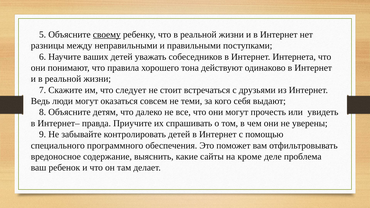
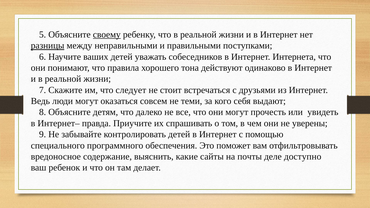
разницы underline: none -> present (48, 46)
кроме: кроме -> почты (250, 157)
проблема: проблема -> доступно (303, 157)
